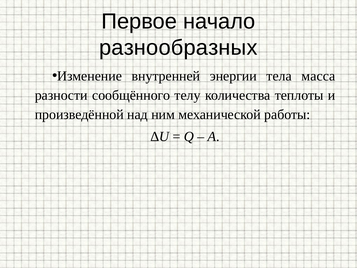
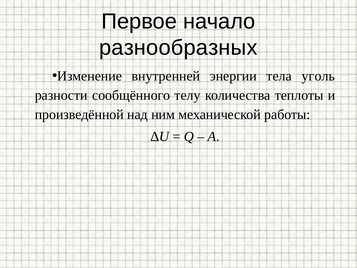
масса: масса -> уголь (318, 76)
